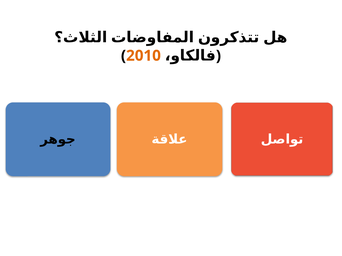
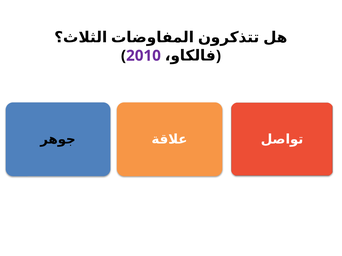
2010 colour: orange -> purple (143, 56)
